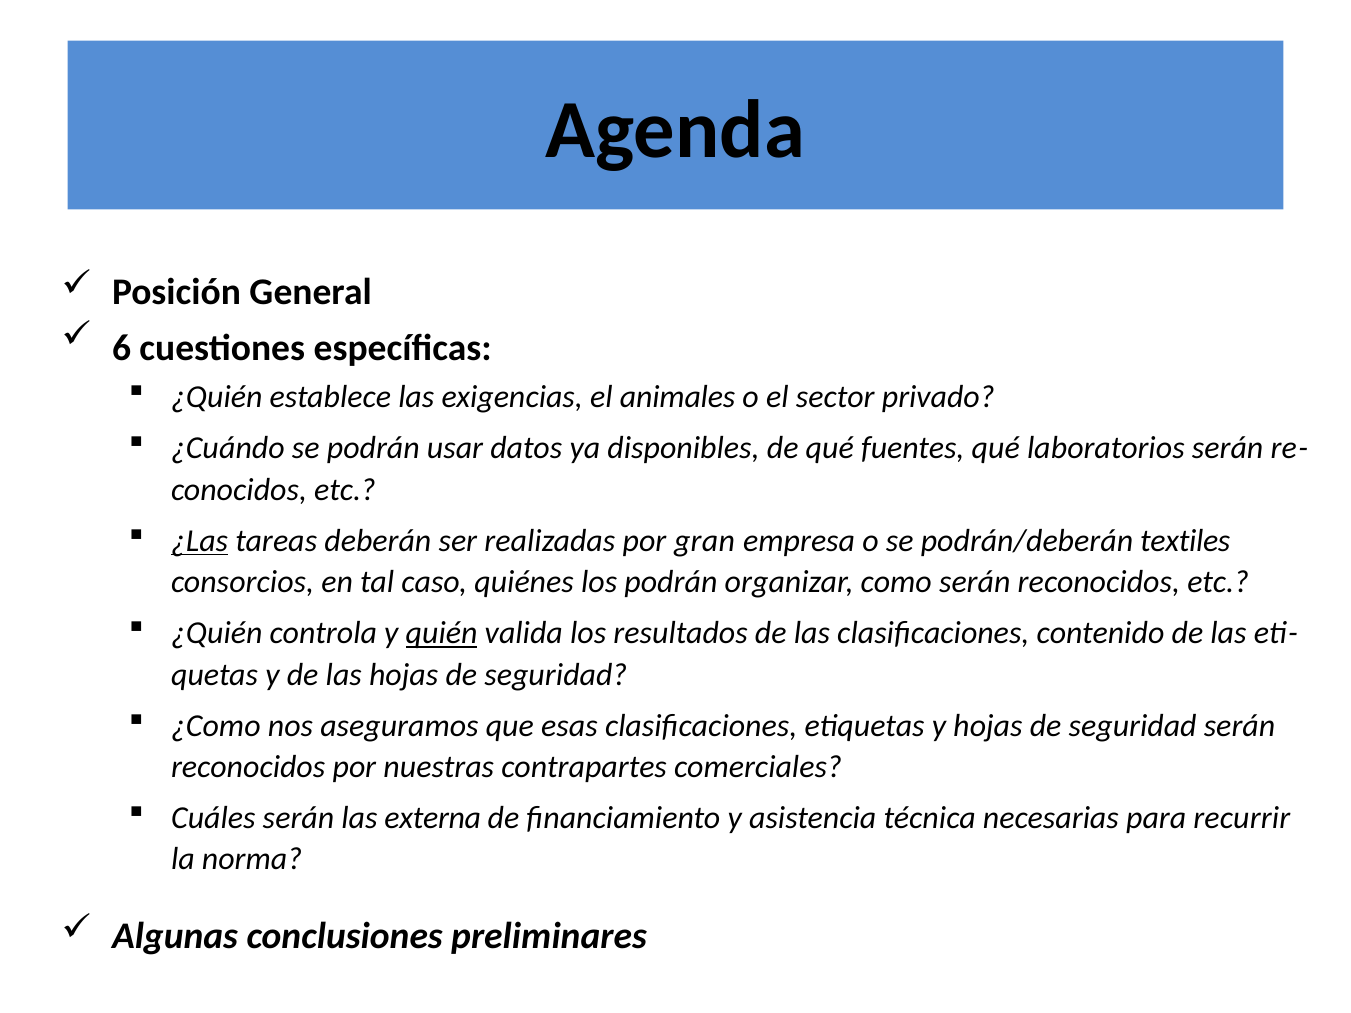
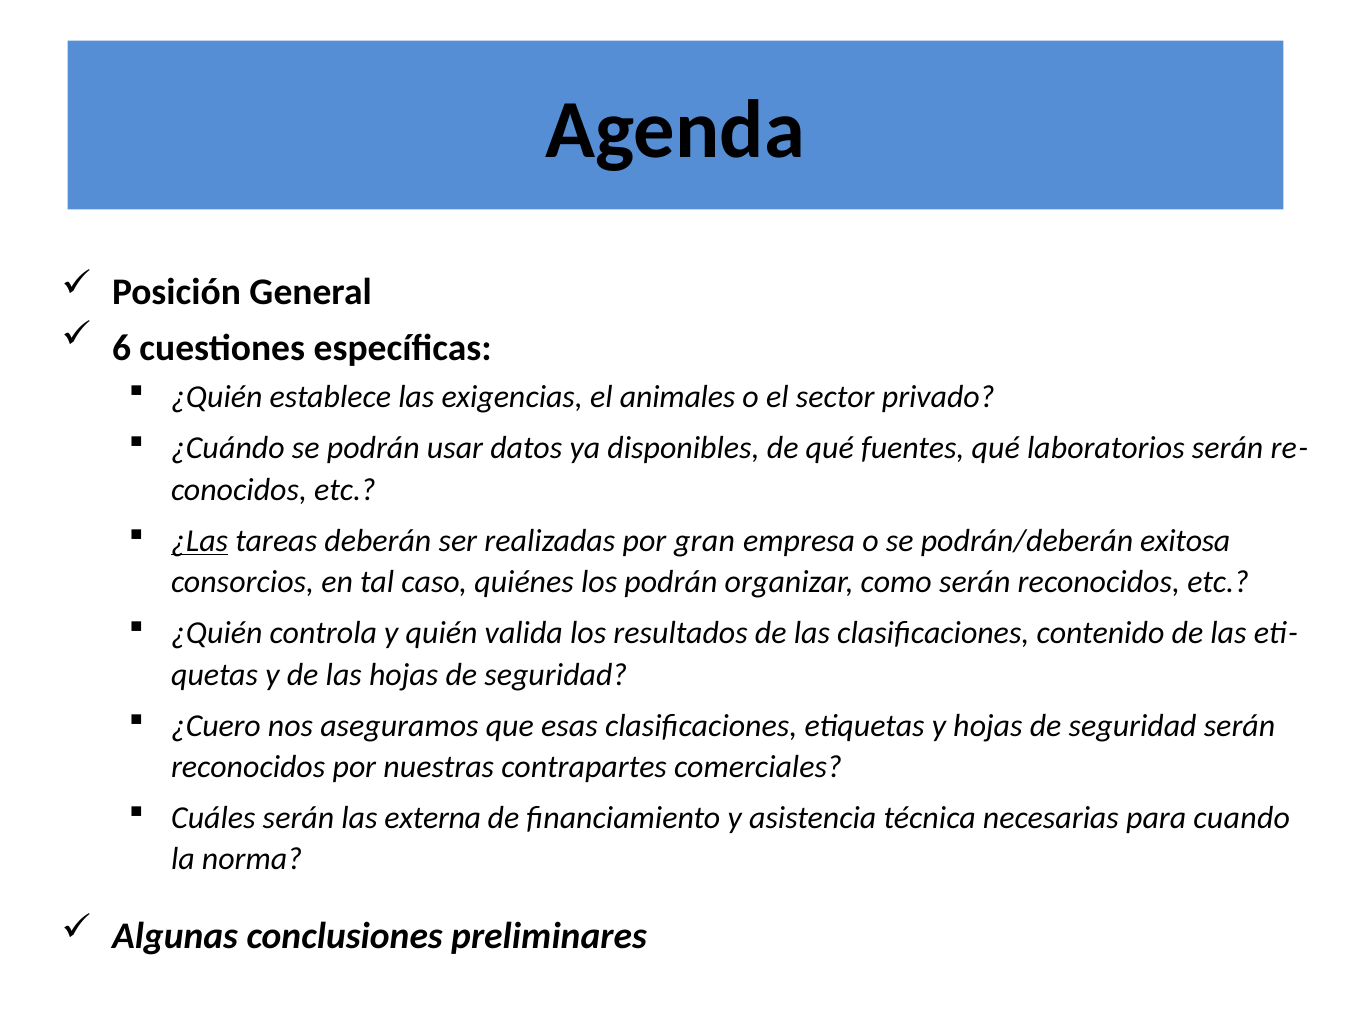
textiles: textiles -> exitosa (1185, 541)
quién underline: present -> none (442, 633)
¿Como: ¿Como -> ¿Cuero (216, 726)
recurrir: recurrir -> cuando (1242, 818)
